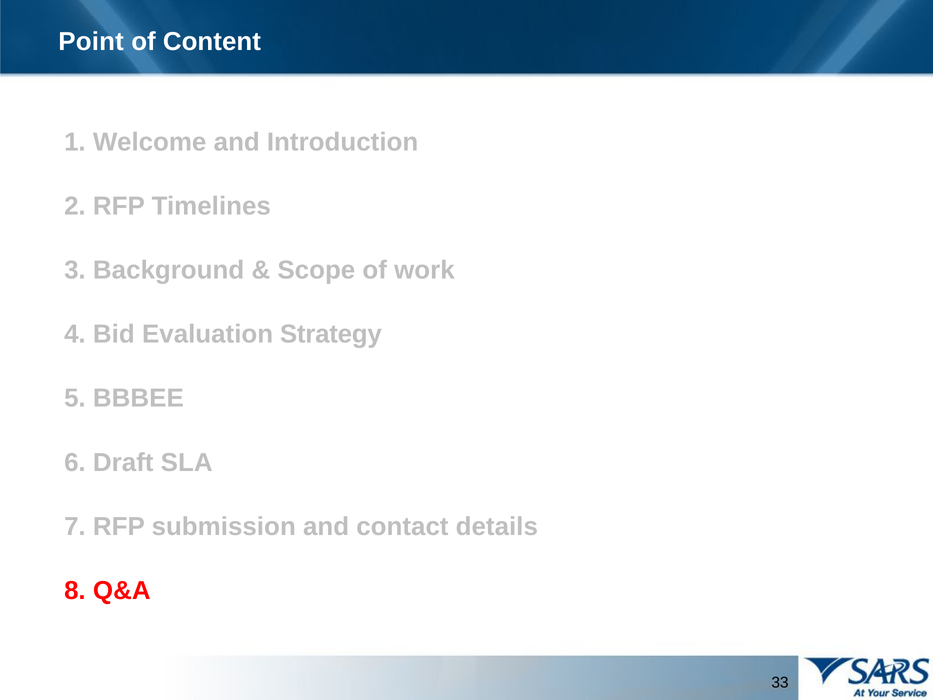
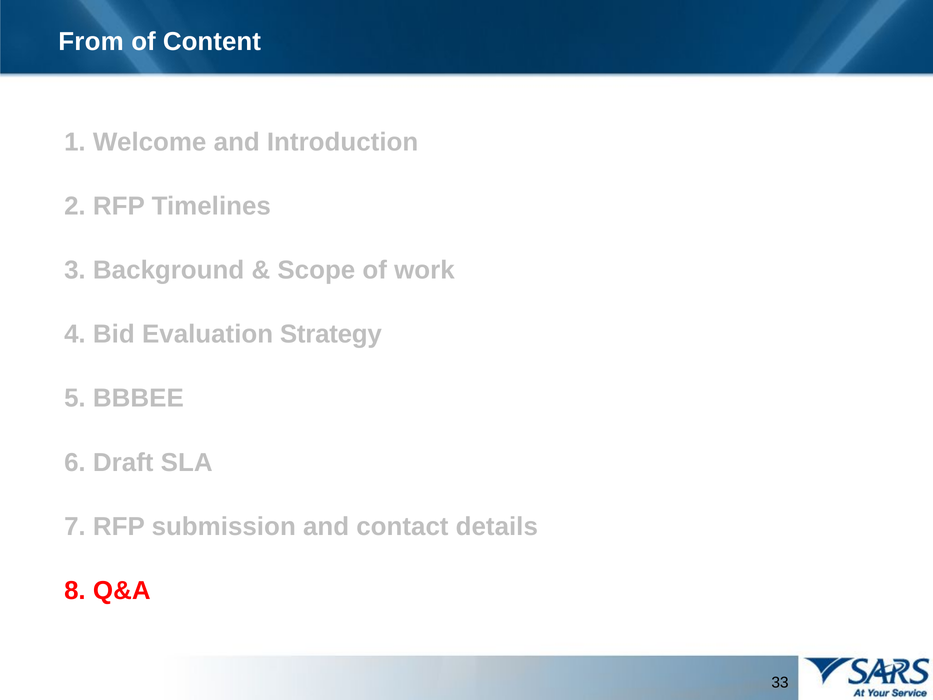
Point: Point -> From (91, 42)
